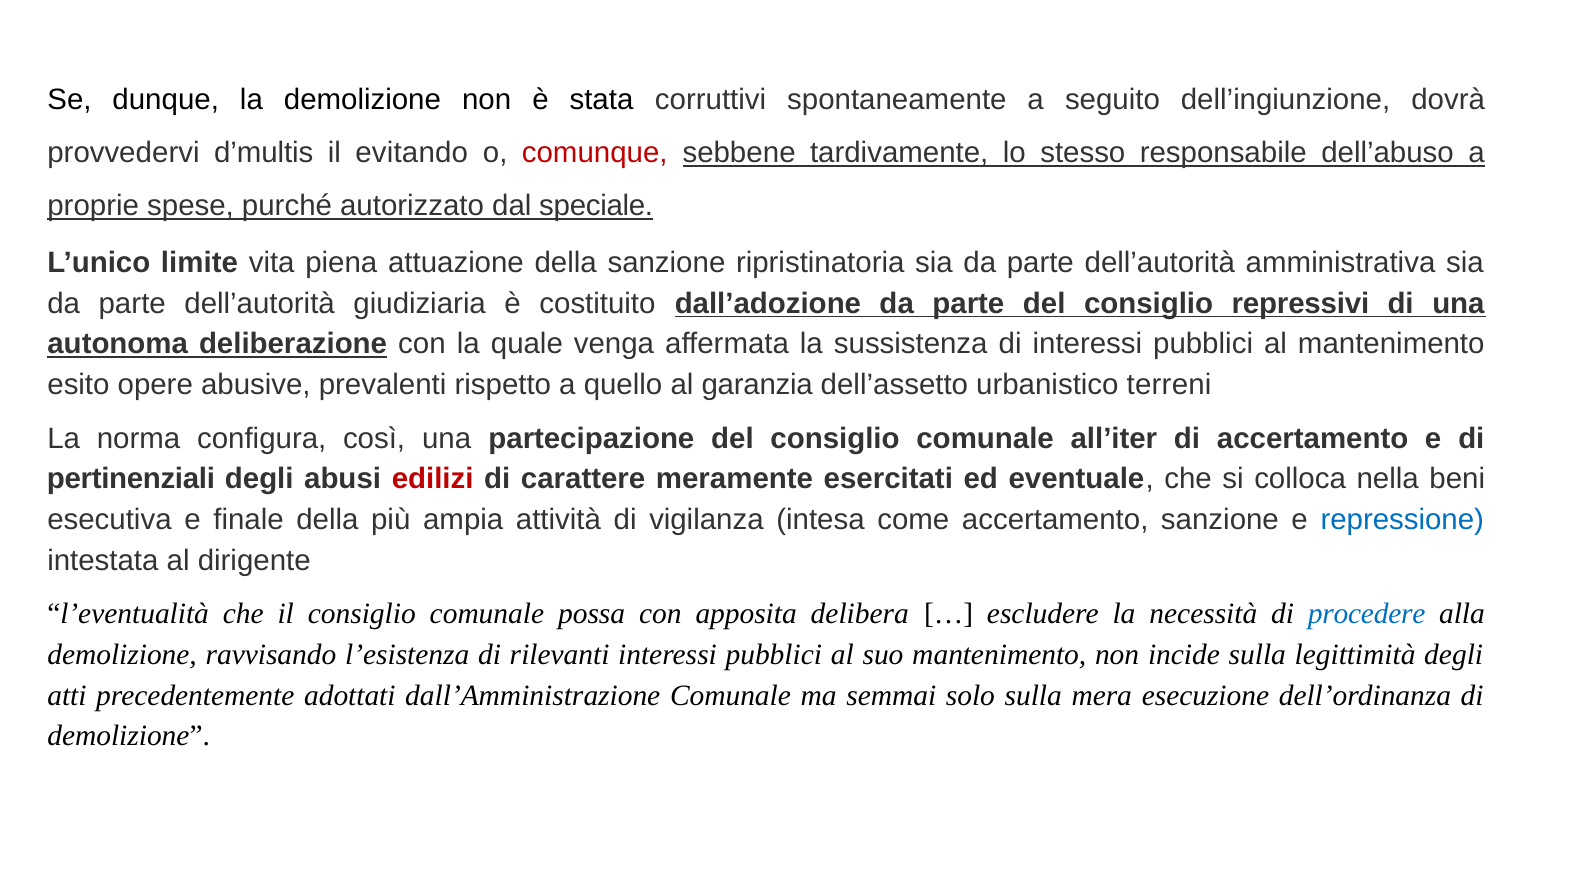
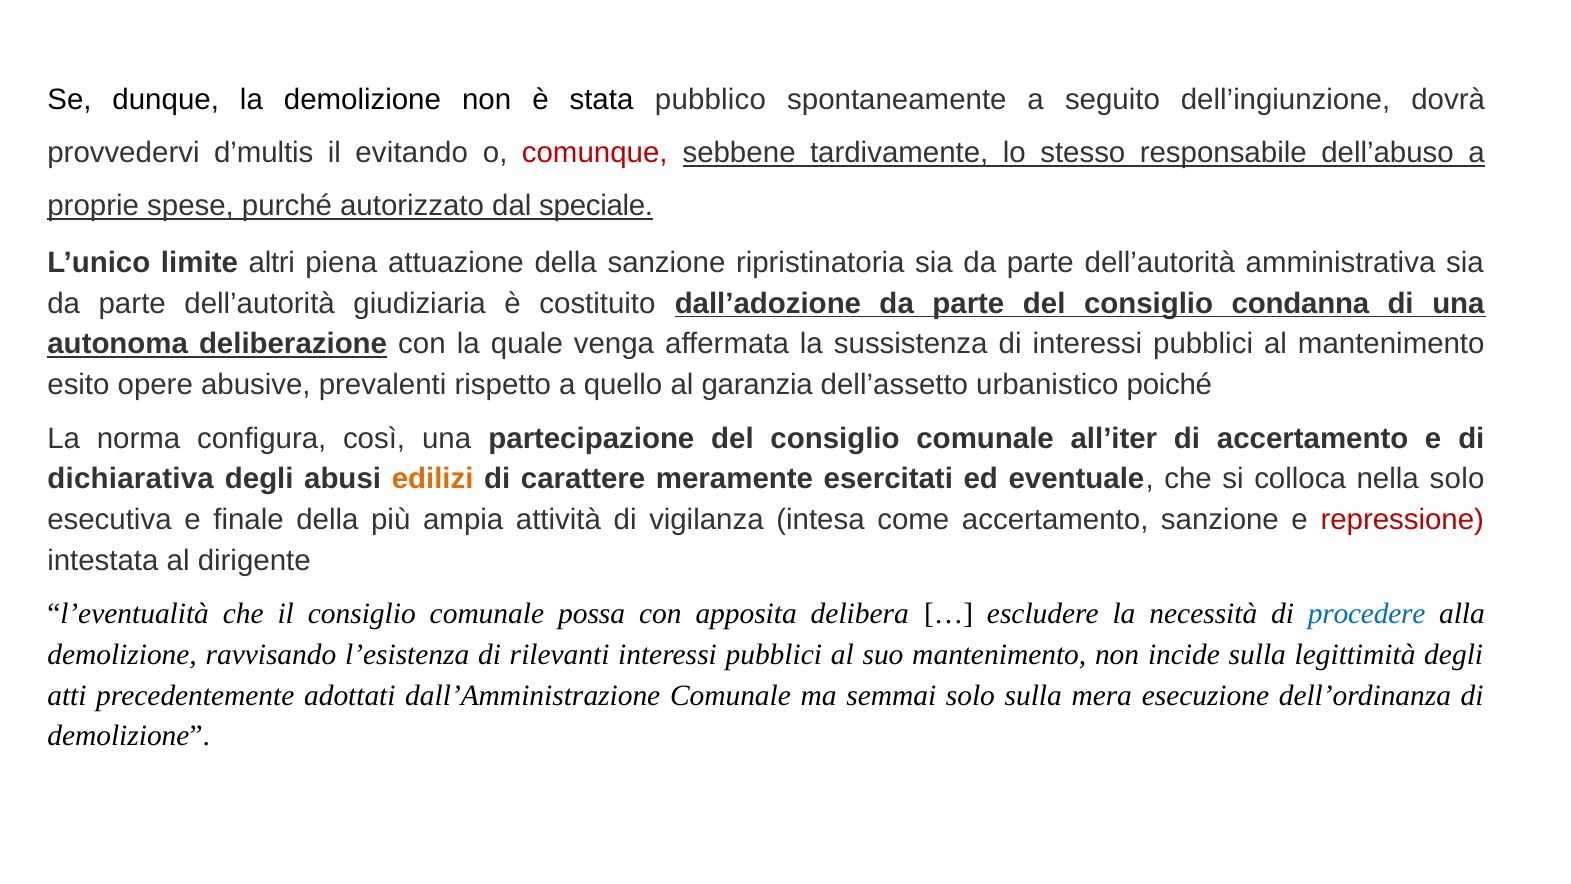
corruttivi: corruttivi -> pubblico (710, 100)
vita: vita -> altri (272, 263)
repressivi: repressivi -> condanna (1300, 303)
terreni: terreni -> poiché (1169, 385)
pertinenziali: pertinenziali -> dichiarativa (131, 479)
edilizi colour: red -> orange (433, 479)
nella beni: beni -> solo (1457, 479)
repressione colour: blue -> red (1402, 520)
